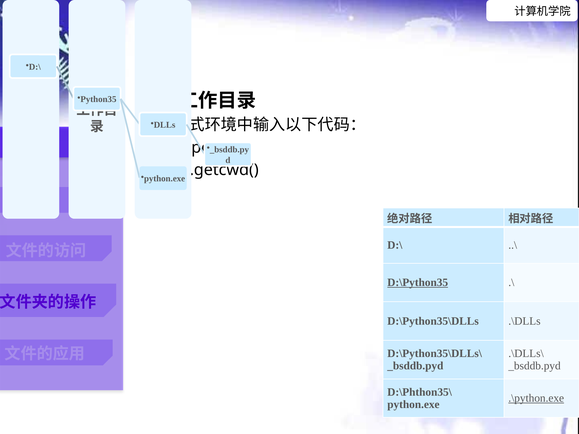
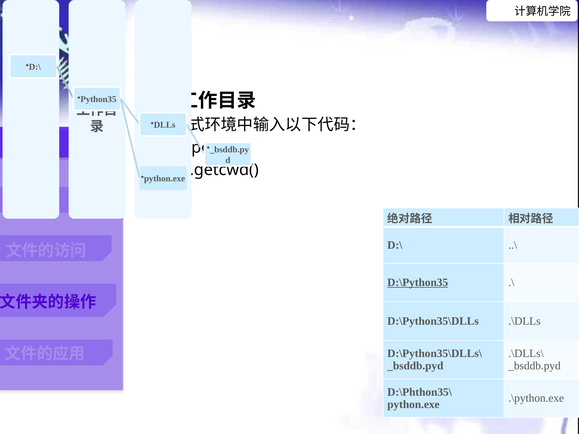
.\python.exe underline: present -> none (536, 399)
